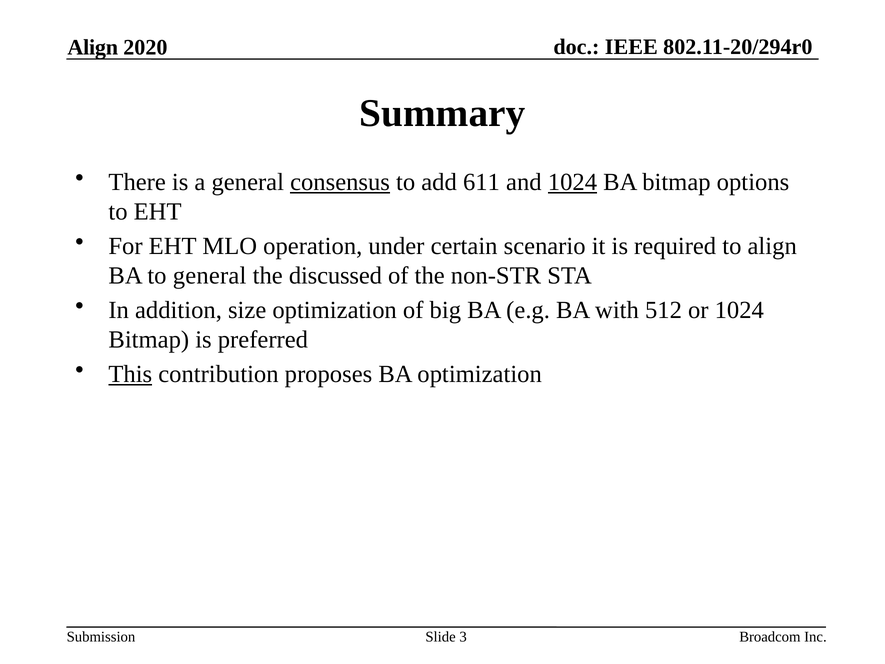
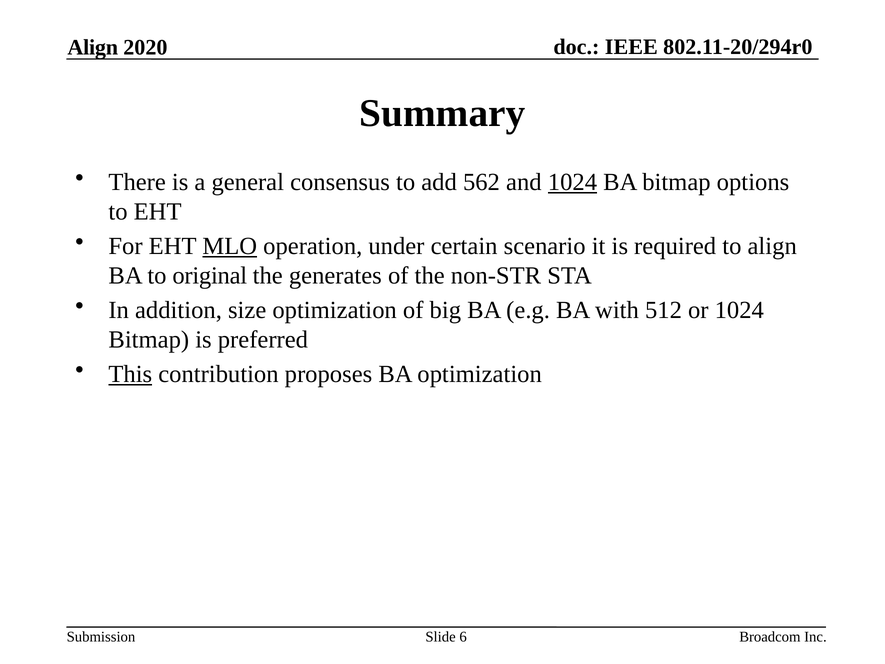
consensus underline: present -> none (340, 182)
611: 611 -> 562 (481, 182)
MLO underline: none -> present (230, 246)
to general: general -> original (210, 276)
discussed: discussed -> generates (335, 276)
3: 3 -> 6 (463, 637)
